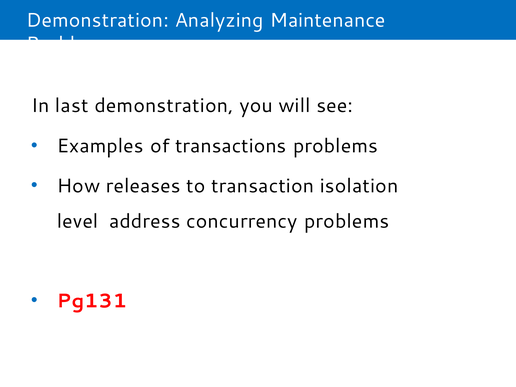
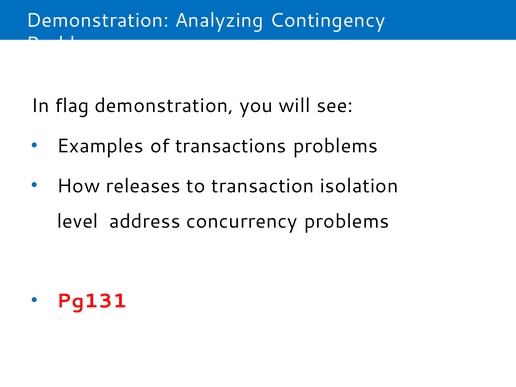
Maintenance: Maintenance -> Contingency (328, 20)
last: last -> flag (72, 106)
